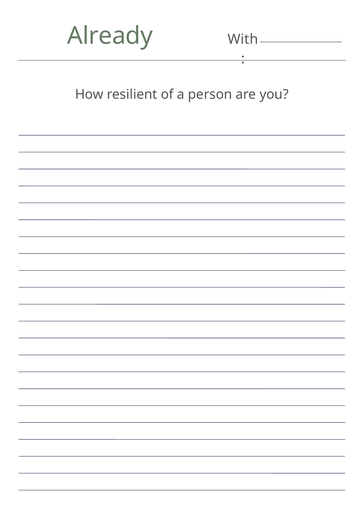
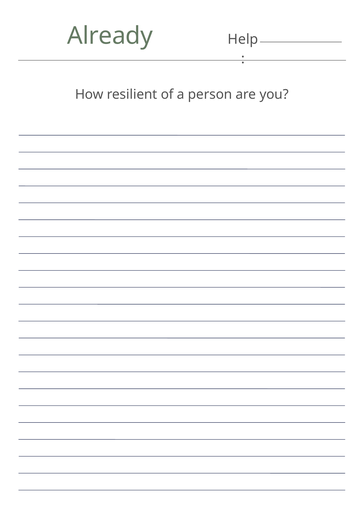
With: With -> Help (243, 39)
